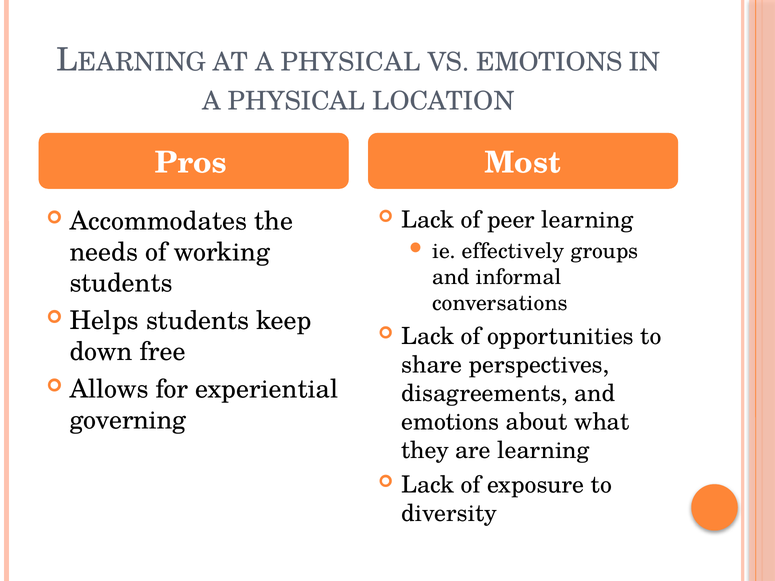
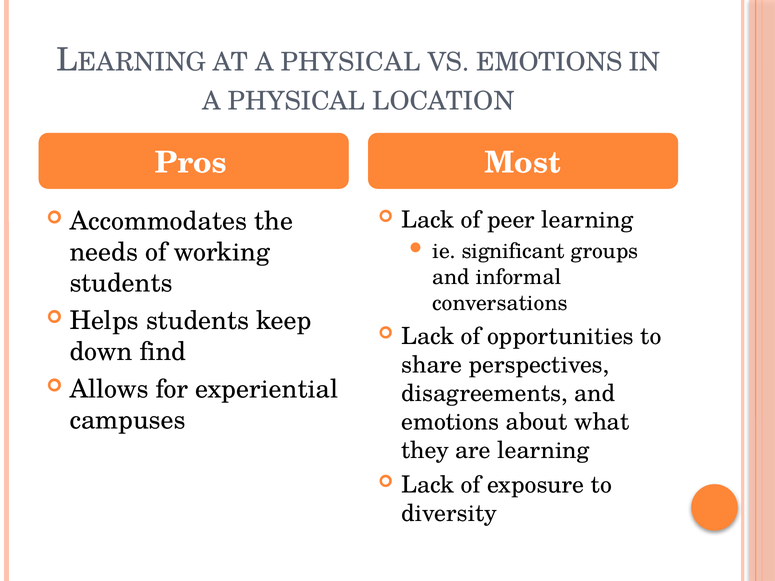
effectively: effectively -> significant (513, 251)
free: free -> find (163, 352)
governing: governing -> campuses (128, 420)
